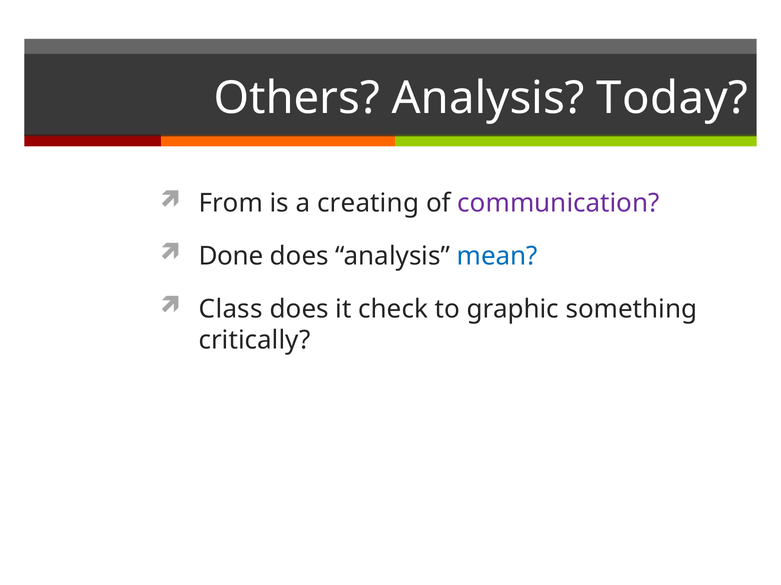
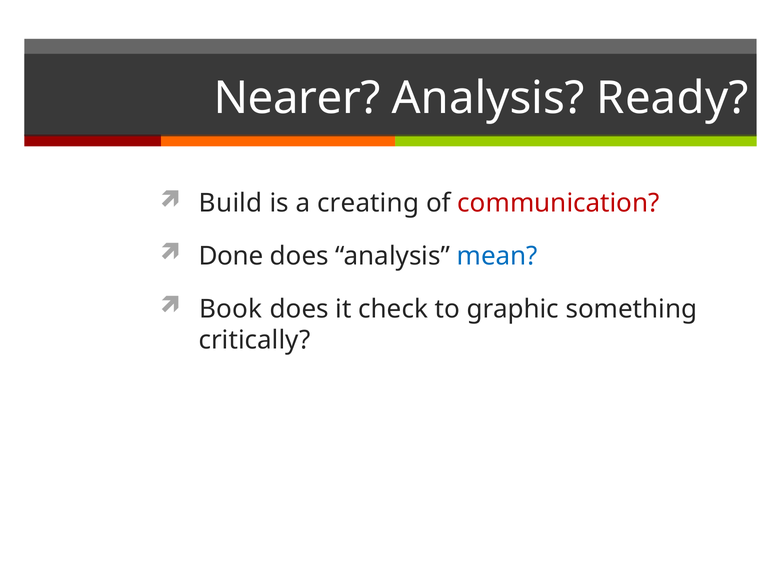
Others: Others -> Nearer (297, 98)
Today: Today -> Ready (672, 98)
From: From -> Build (231, 204)
communication colour: purple -> red (559, 204)
Class: Class -> Book (231, 309)
